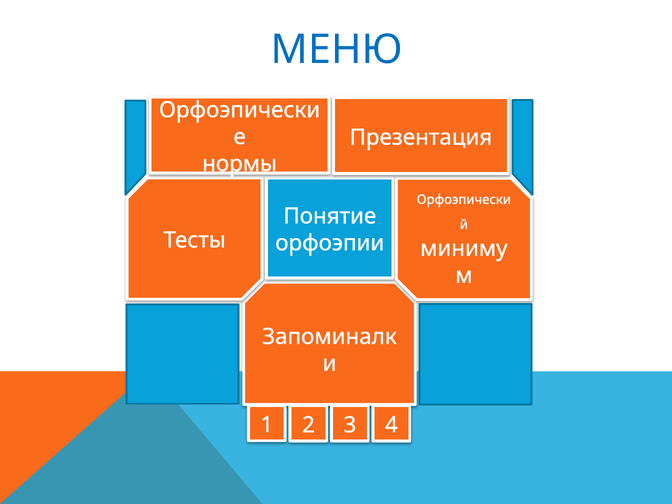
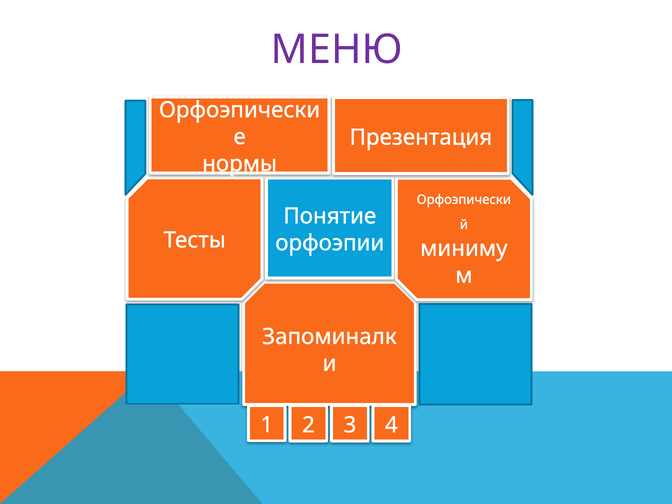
МЕНЮ colour: blue -> purple (337, 50)
